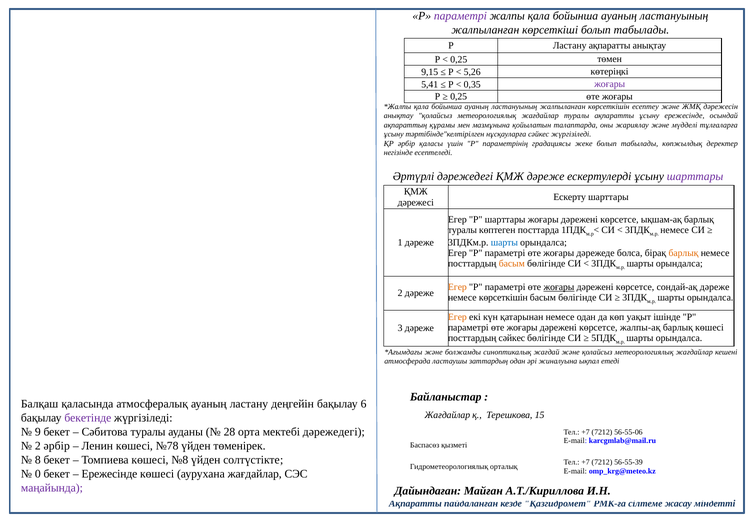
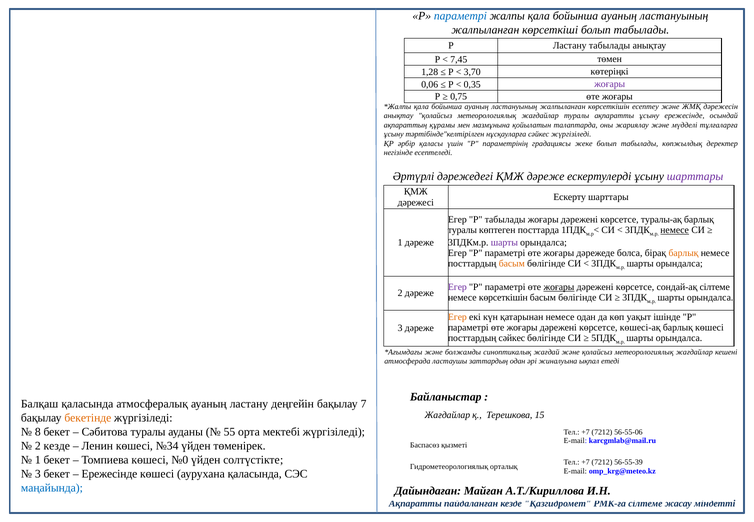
параметрі colour: purple -> blue (460, 16)
Ластану ақпаратты: ақпаратты -> табылады (610, 46)
0,25: 0,25 -> 7,45 (459, 59)
9,15: 9,15 -> 1,28 (430, 72)
5,26: 5,26 -> 3,70 (472, 72)
5,41: 5,41 -> 0,06 (430, 84)
0,25: 0,25 -> 0,75 (459, 97)
Р шарттары: шарттары -> табылады (505, 220)
ықшам-ақ: ықшам-ақ -> туралы-ақ (661, 220)
немесе underline: none -> present (675, 230)
шарты colour: blue -> purple (504, 242)
Егер colour: orange -> purple (457, 287)
сондай-ақ дәреже: дәреже -> сілтеме (715, 287)
жалпы-ақ: жалпы-ақ -> көшесі-ақ (640, 328)
6: 6 -> 7 (364, 404)
бекетінде colour: purple -> orange (88, 418)
9: 9 -> 8 (38, 432)
28: 28 -> 55 (229, 432)
мектебі дәрежедегі: дәрежедегі -> жүргізіледі (334, 432)
2 әрбір: әрбір -> кезде (57, 446)
№78: №78 -> №34 (167, 446)
8: 8 -> 1 (38, 460)
№8: №8 -> №0 (180, 460)
0: 0 -> 3 (38, 474)
аурухана жағдайлар: жағдайлар -> қаласында (255, 474)
маңайында colour: purple -> blue (52, 488)
